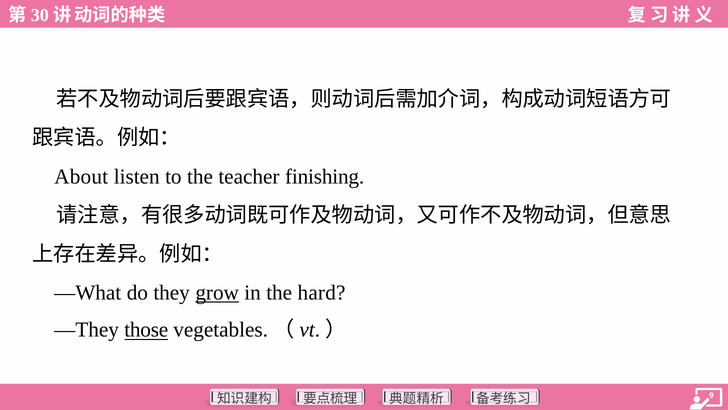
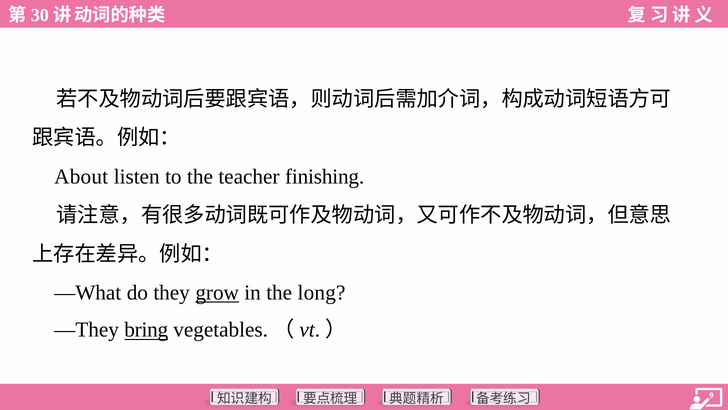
hard: hard -> long (322, 292)
those: those -> bring (146, 330)
